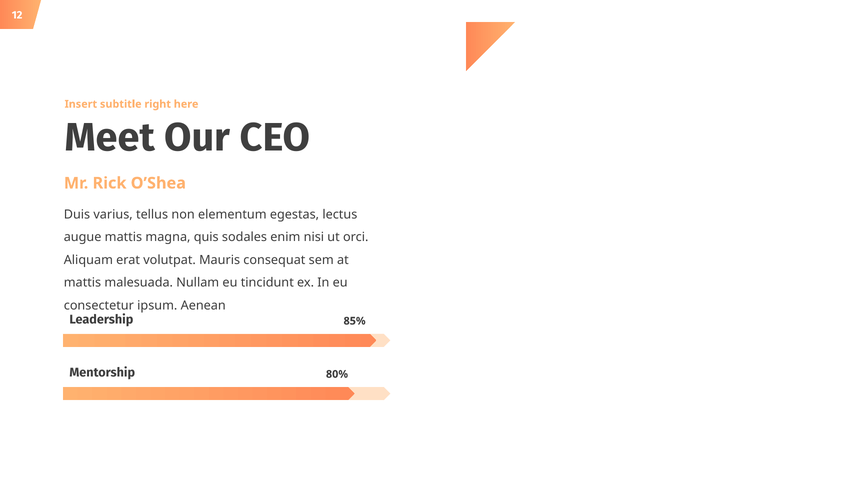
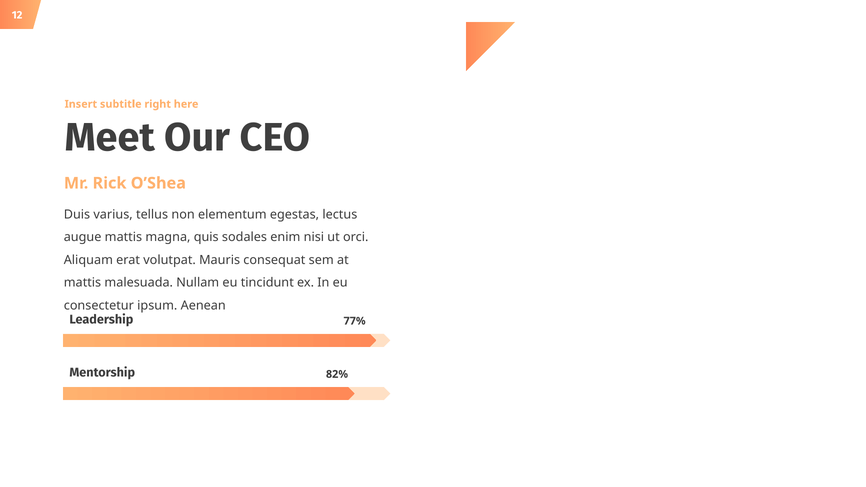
85%: 85% -> 77% (355, 321)
80%: 80% -> 82% (337, 374)
